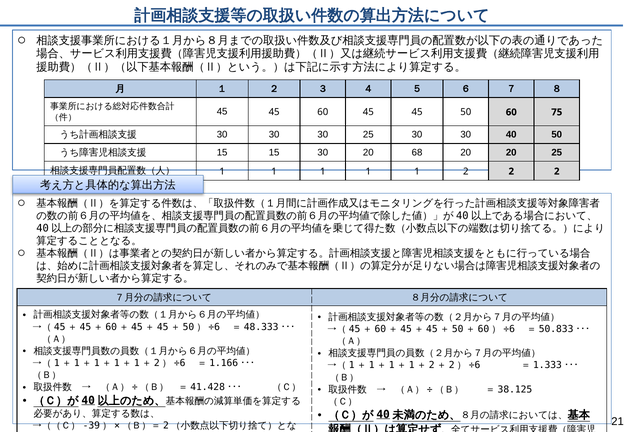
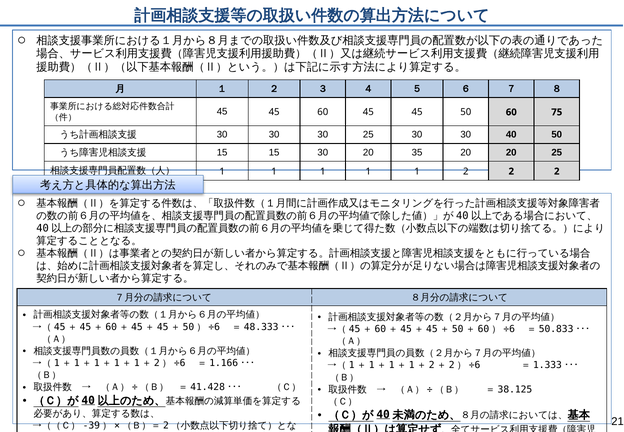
68: 68 -> 35 (417, 153)
